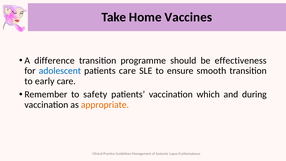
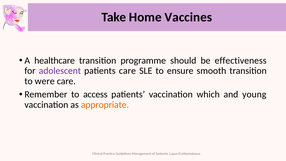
difference: difference -> healthcare (55, 60)
adolescent colour: blue -> purple (60, 71)
early: early -> were (45, 81)
safety: safety -> access (95, 94)
during: during -> young (254, 94)
